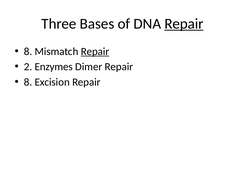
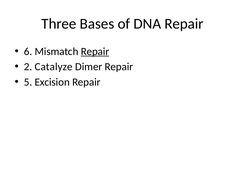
Repair underline: present -> none (184, 24)
8: 8 -> 6 (28, 51)
Enzymes: Enzymes -> Catalyze (54, 67)
8: 8 -> 5 (28, 82)
